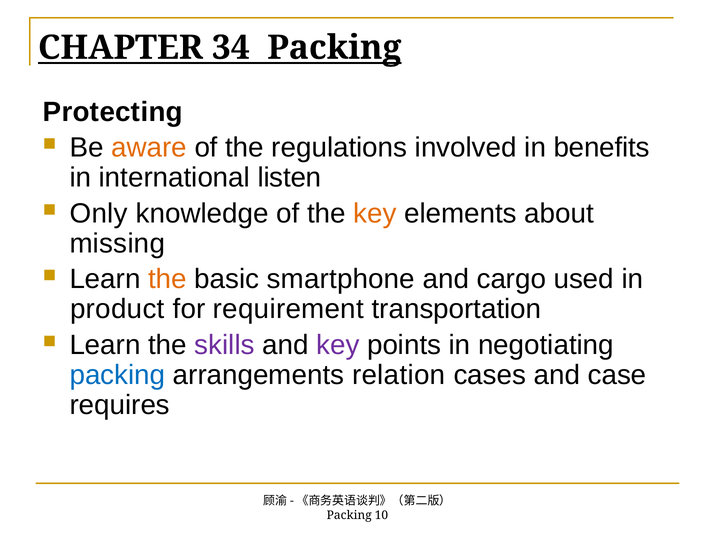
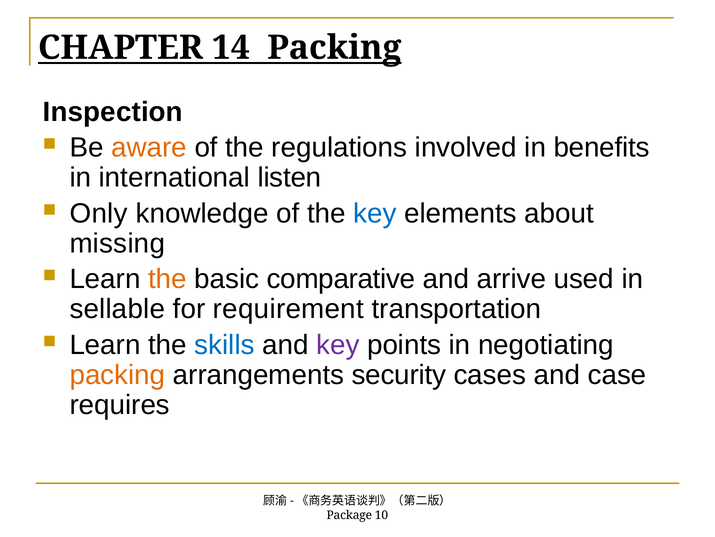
34: 34 -> 14 (231, 48)
Protecting: Protecting -> Inspection (113, 112)
key colour: orange -> blue (375, 213)
smartphone: smartphone -> comparative (341, 279)
cargo: cargo -> arrive (511, 279)
product: product -> sellable (117, 309)
skills colour: purple -> blue (225, 344)
packing colour: blue -> orange (117, 374)
relation: relation -> security (399, 374)
Packing: Packing -> Package (349, 514)
